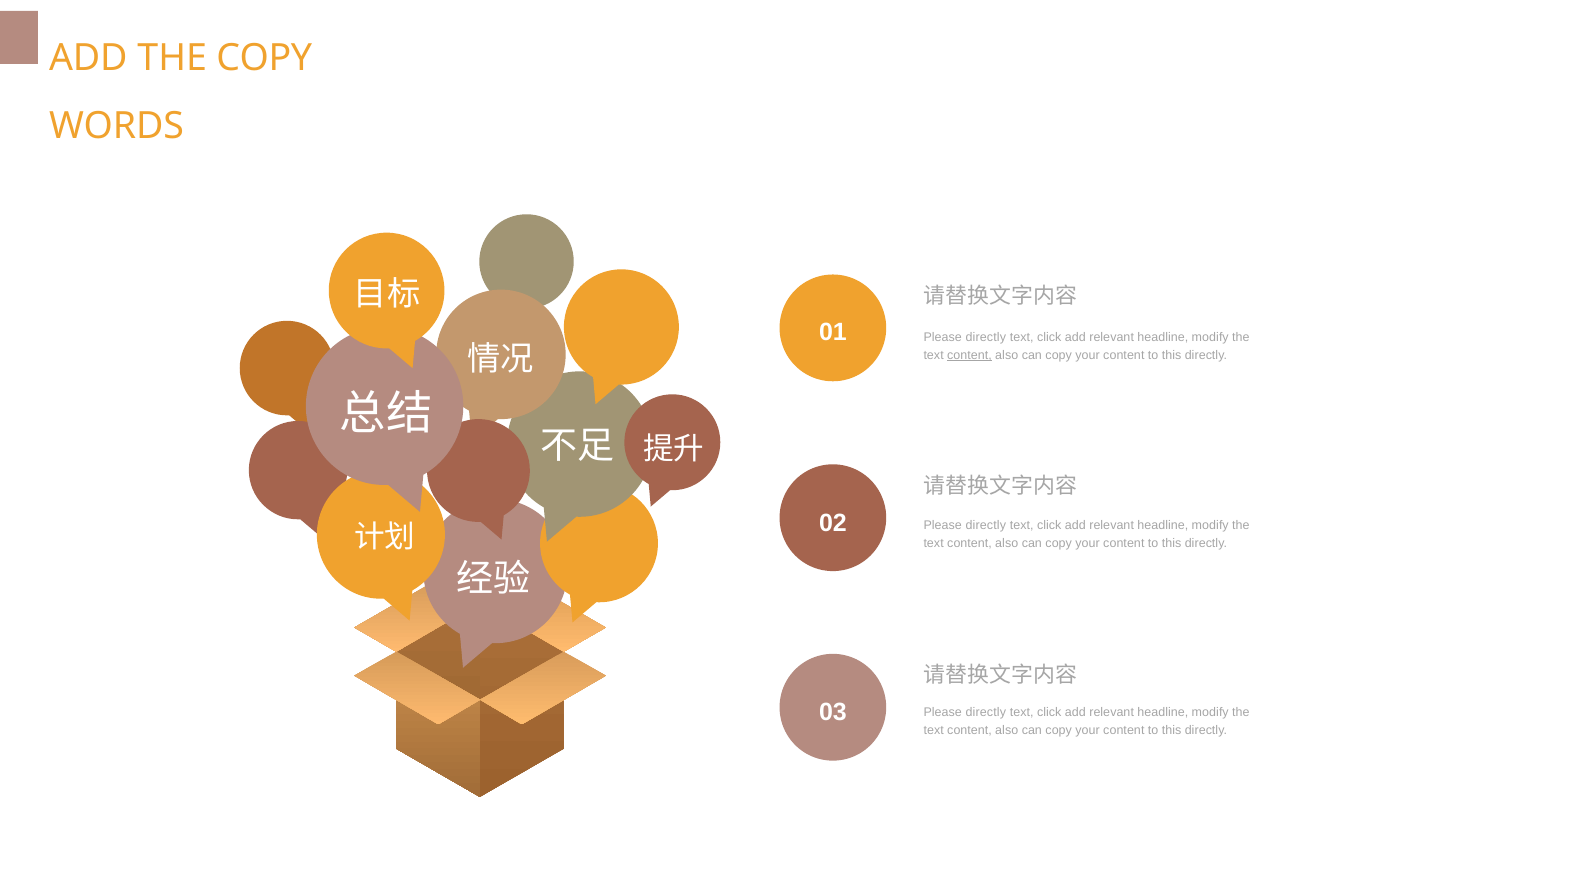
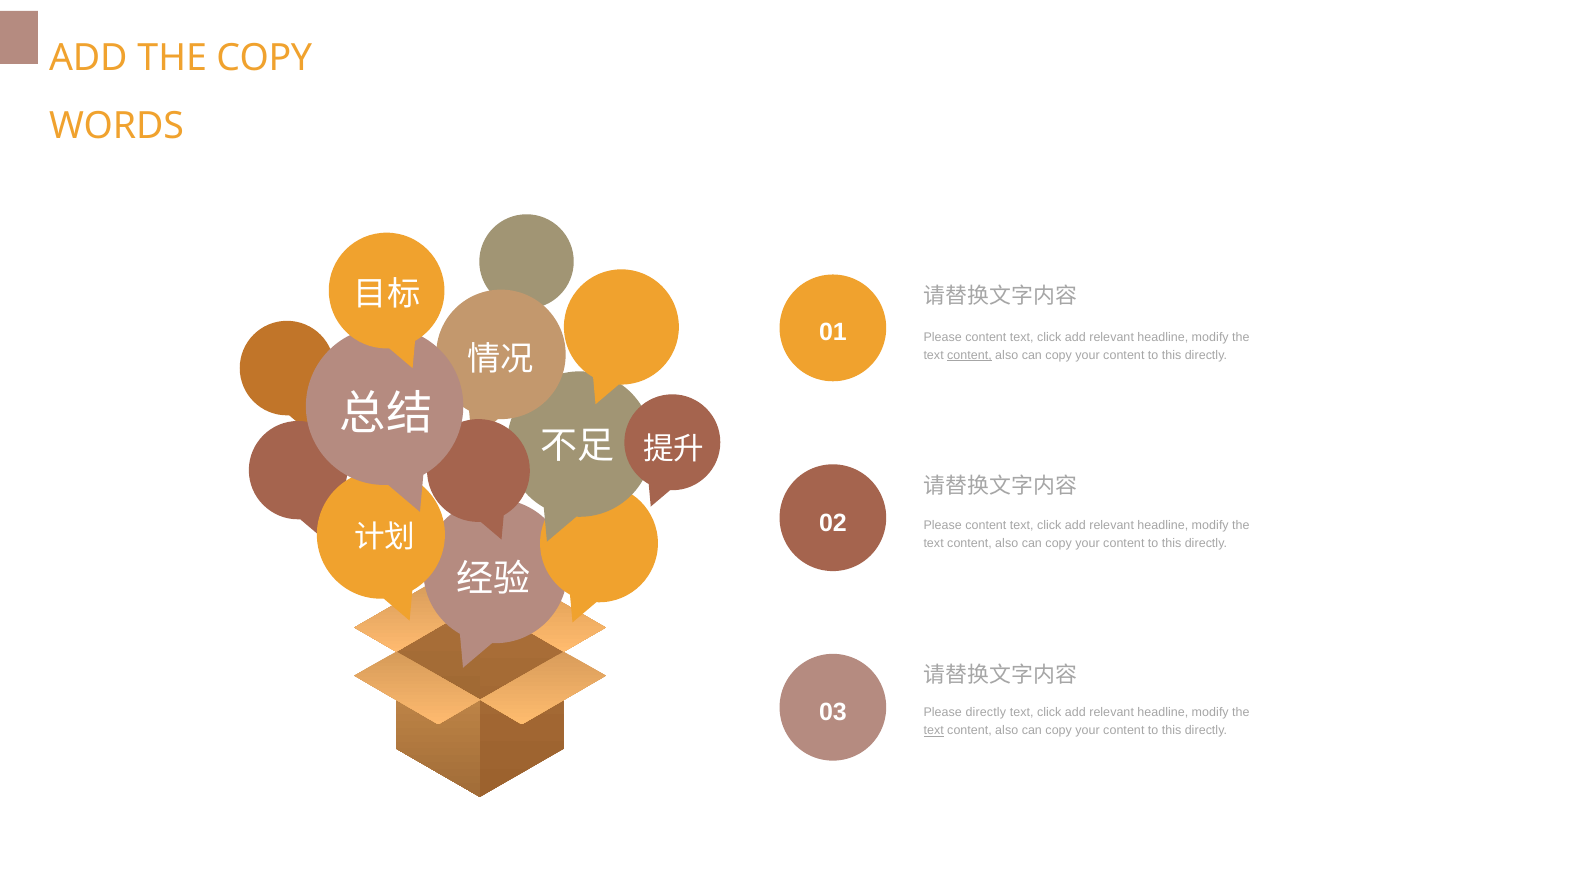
directly: directly -> content (986, 337)
directly: directly -> content (986, 525)
text underline: none -> present (934, 731)
